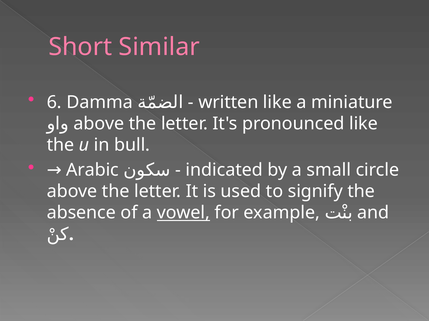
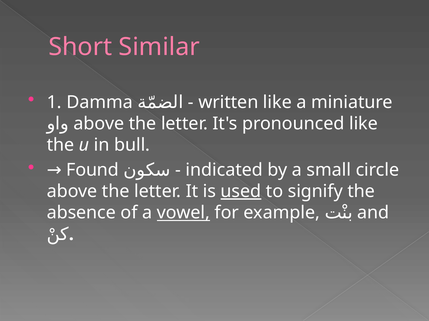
6: 6 -> 1 (54, 102)
Arabic: Arabic -> Found (93, 170)
used underline: none -> present (241, 192)
